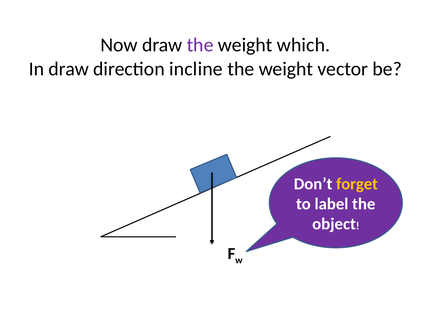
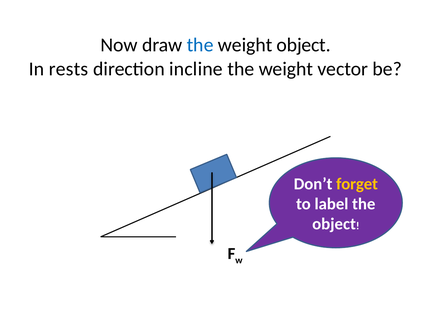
the colour: purple -> blue (200, 45)
weight which: which -> object (304, 45)
In draw: draw -> rests (69, 69)
